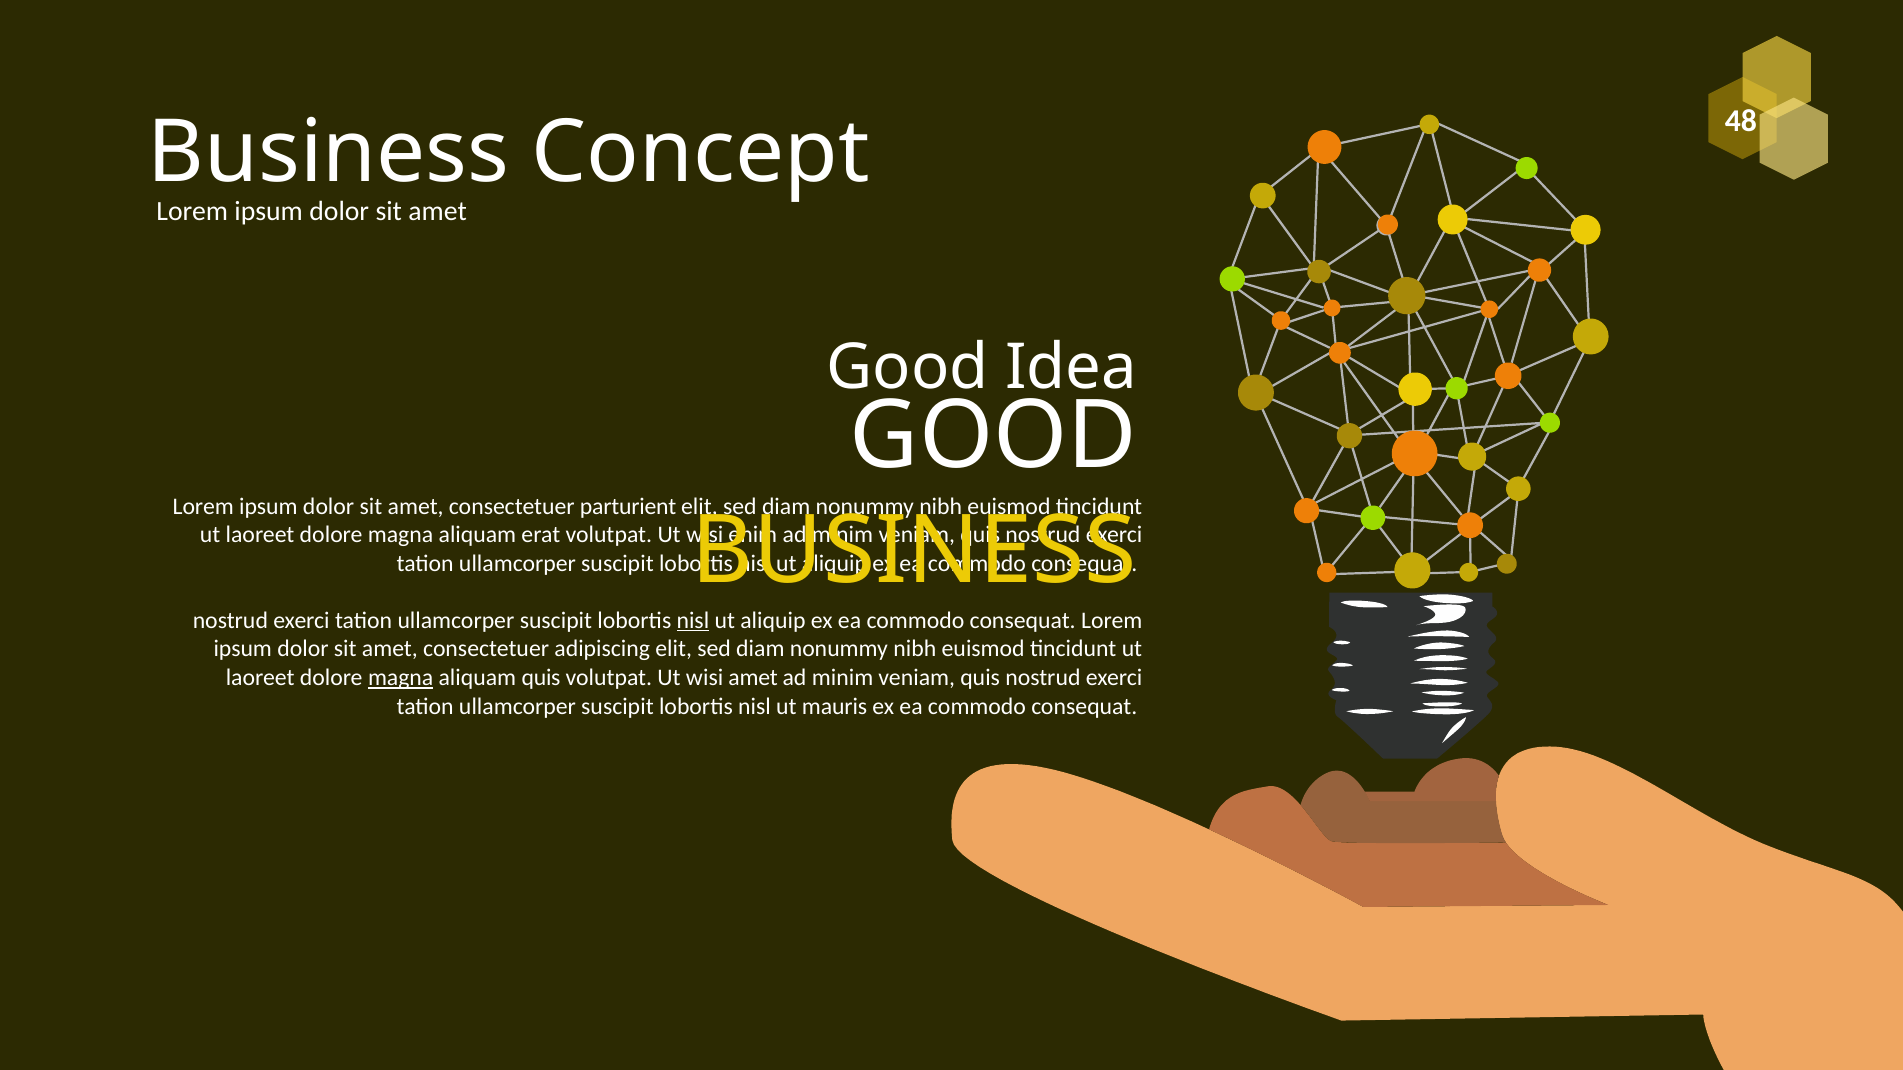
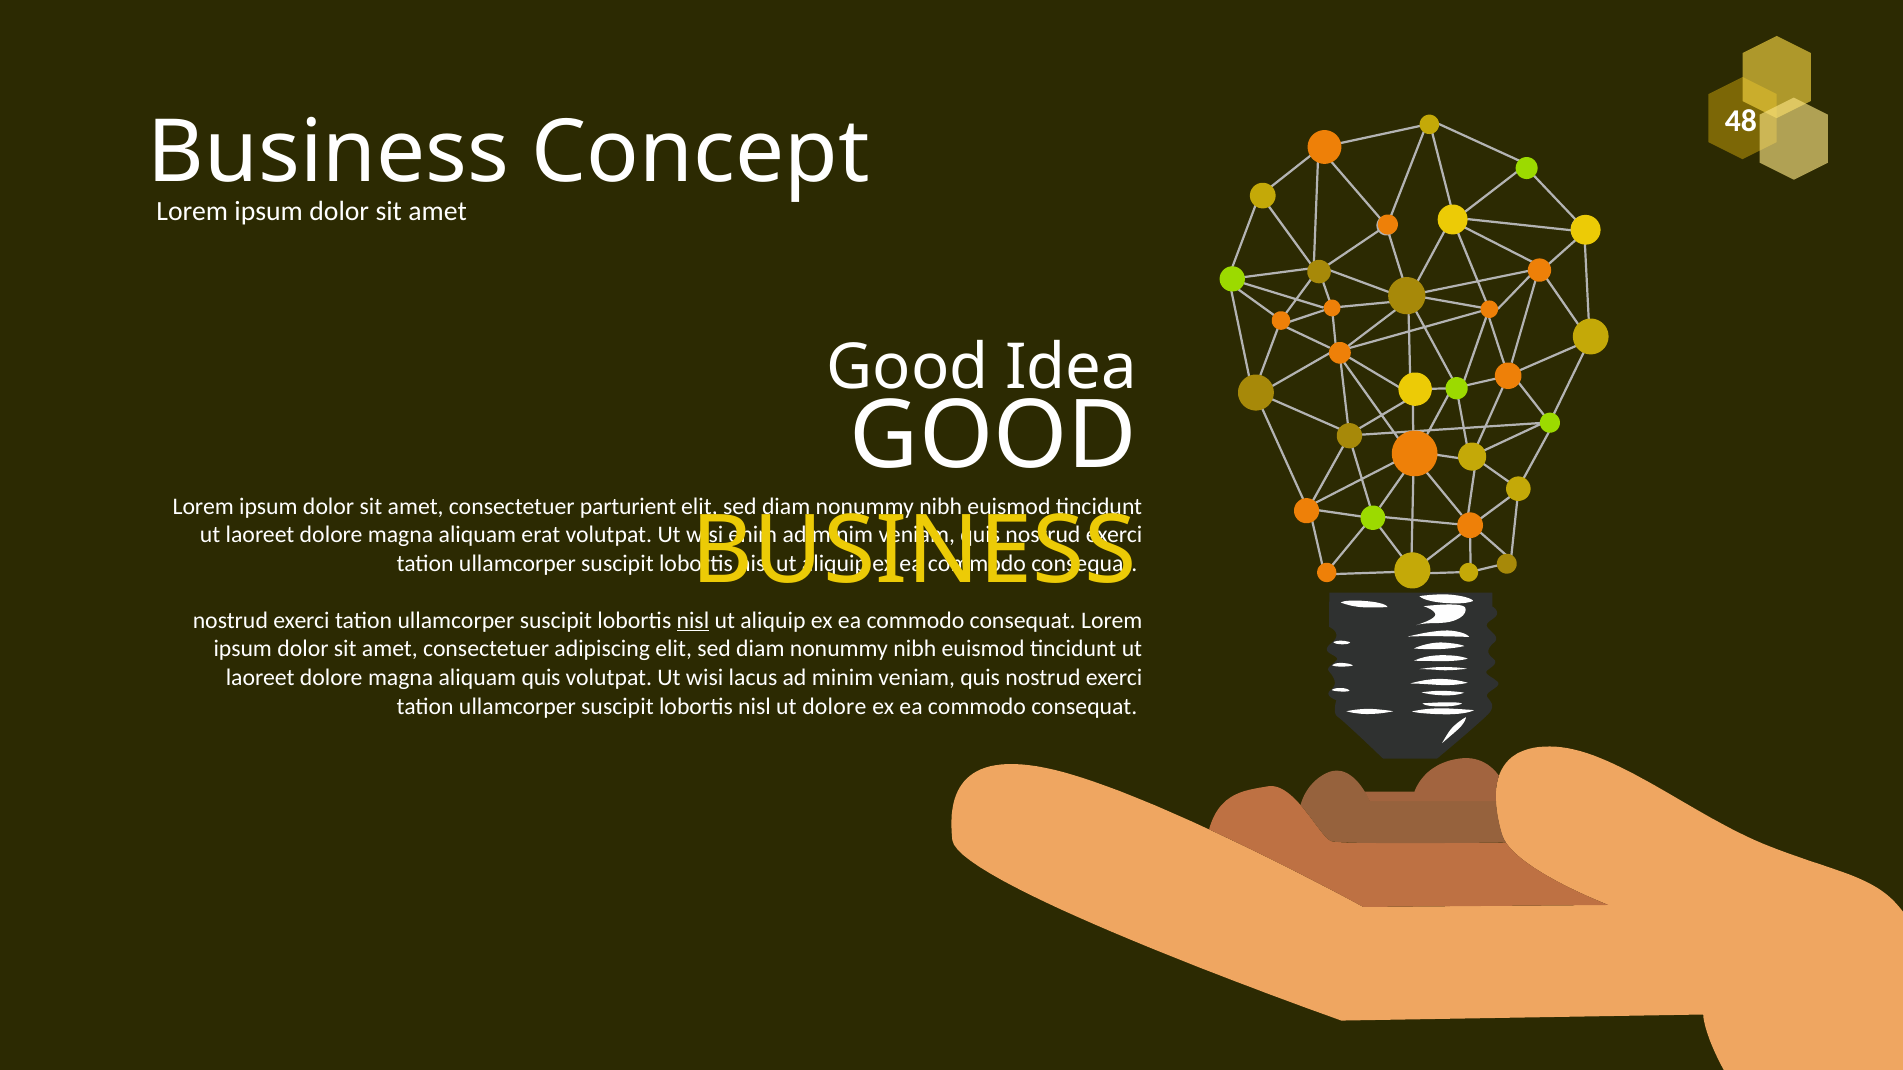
magna underline: present -> none (401, 678)
wisi amet: amet -> lacus (753, 678)
ut mauris: mauris -> dolore (834, 706)
